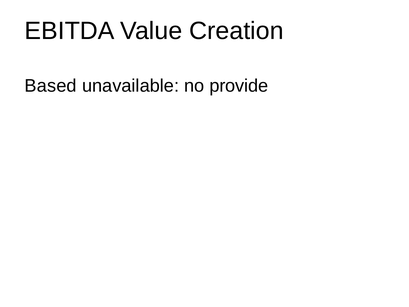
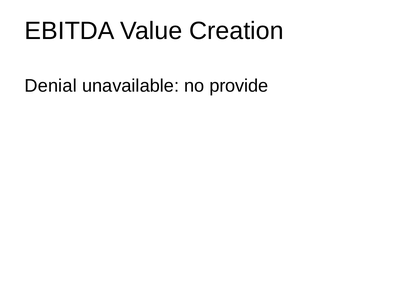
Based: Based -> Denial (51, 86)
